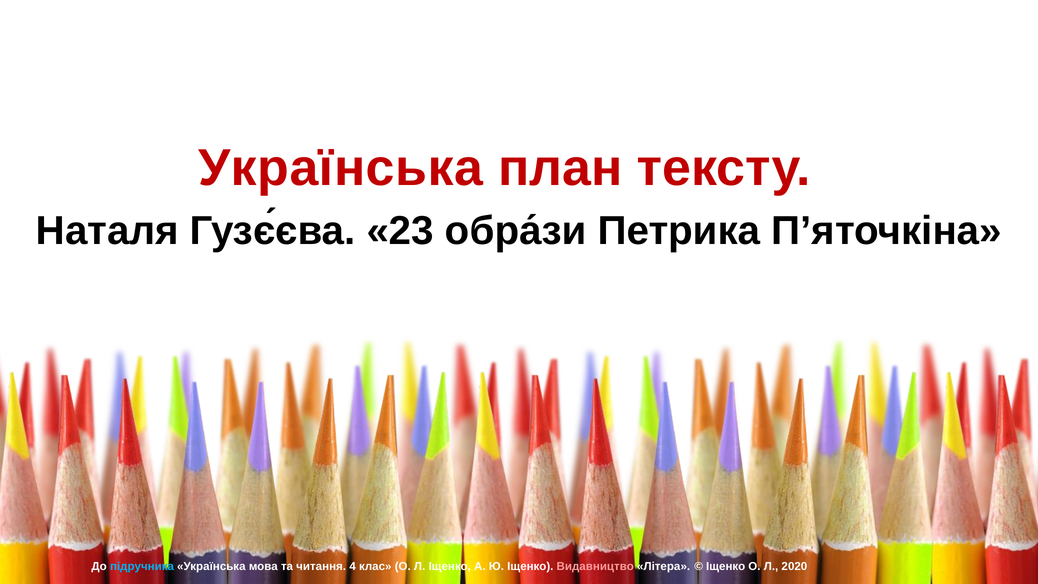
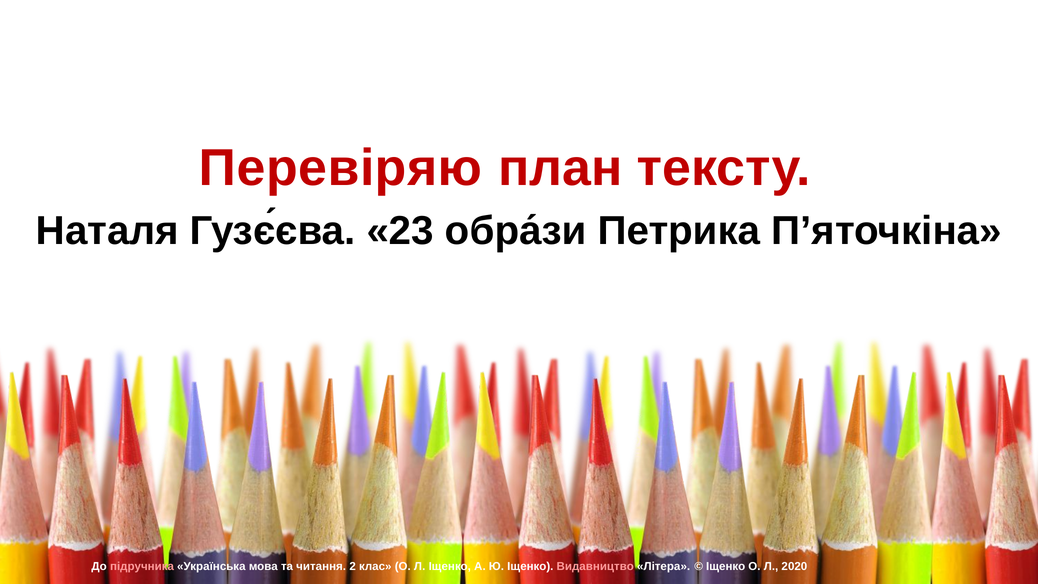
Українська: Українська -> Перевіряю (341, 168)
підручника colour: light blue -> pink (142, 566)
4: 4 -> 2 (353, 566)
